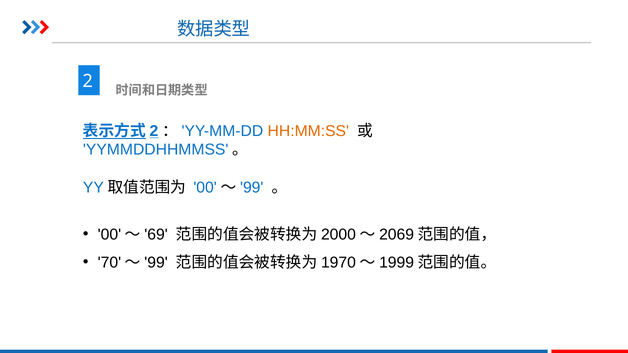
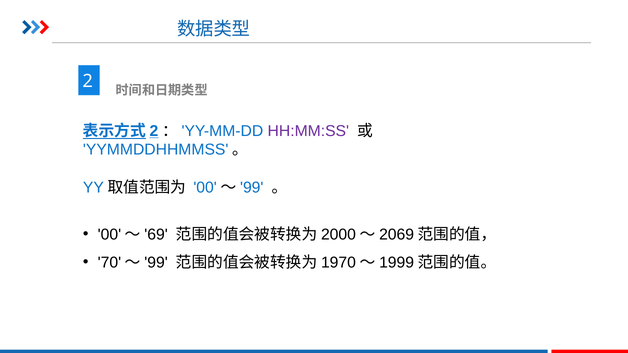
HH:MM:SS colour: orange -> purple (308, 131)
